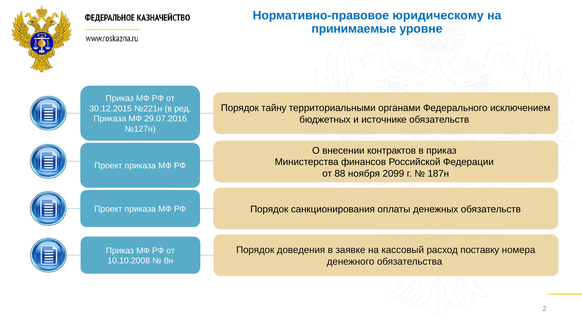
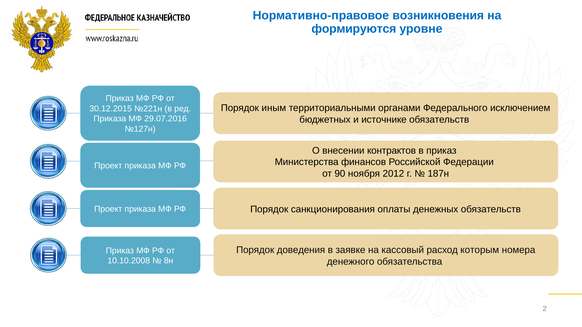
юридическому: юридическому -> возникновения (438, 16)
принимаемые: принимаемые -> формируются (354, 29)
тайну: тайну -> иным (274, 108)
88: 88 -> 90 (340, 174)
2099: 2099 -> 2012 (393, 174)
поставку: поставку -> которым (480, 250)
